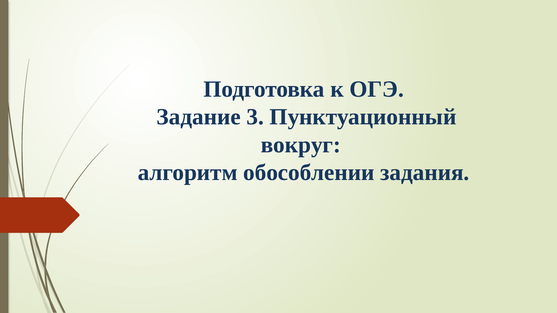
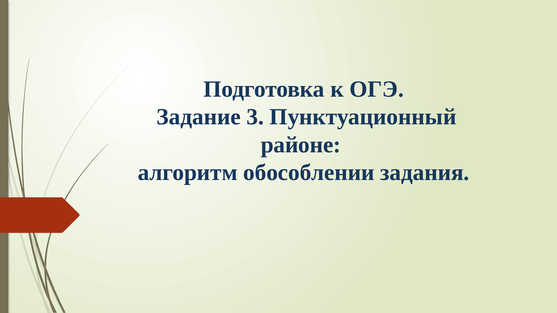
вокруг: вокруг -> районе (301, 145)
